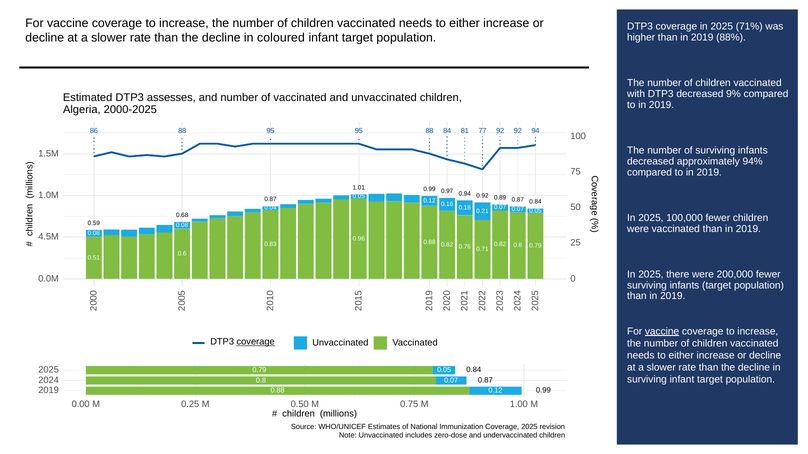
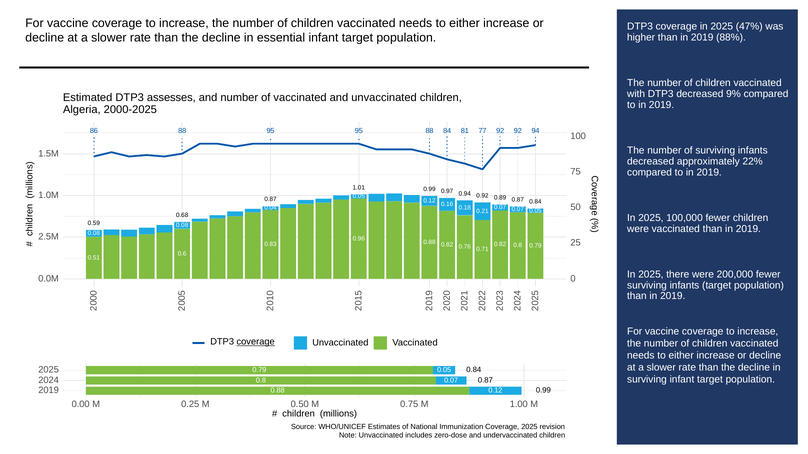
71%: 71% -> 47% (749, 27)
coloured: coloured -> essential (281, 38)
94%: 94% -> 22% (753, 162)
4.5M: 4.5M -> 2.5M (49, 237)
vaccine underline: present -> none (662, 332)
